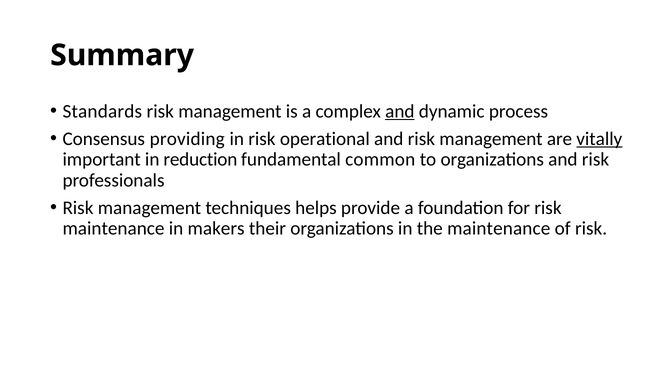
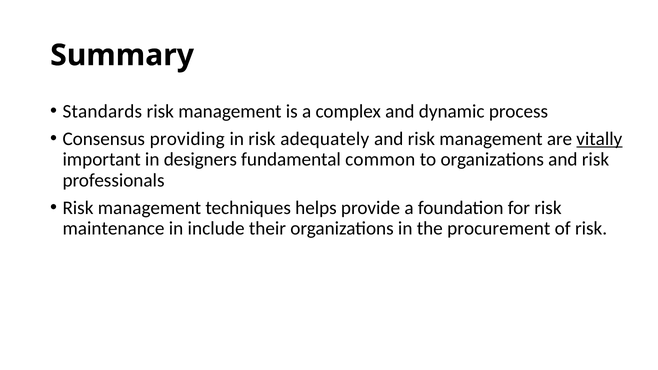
and underline: present -> none (400, 111)
operational: operational -> adequately (325, 139)
reduction: reduction -> designers (200, 160)
makers: makers -> include (216, 229)
the maintenance: maintenance -> procurement (499, 229)
